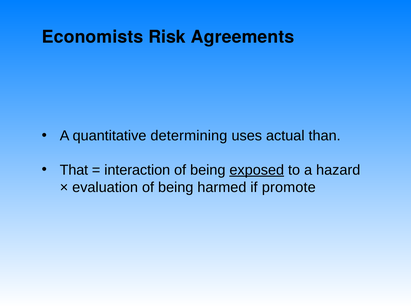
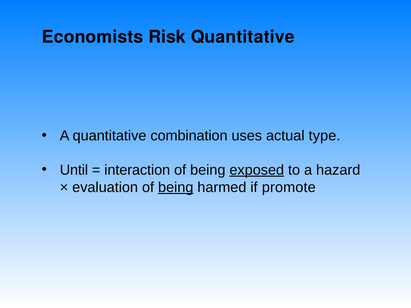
Risk Agreements: Agreements -> Quantitative (243, 37)
determining: determining -> combination (189, 136)
than: than -> type (325, 136)
That: That -> Until (74, 170)
being underline: none -> present (176, 187)
